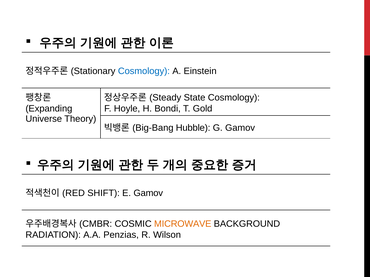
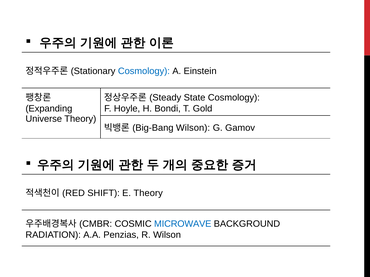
Hubble: Hubble -> Wilson (193, 128)
E Gamov: Gamov -> Theory (148, 193)
MICROWAVE colour: orange -> blue (183, 224)
